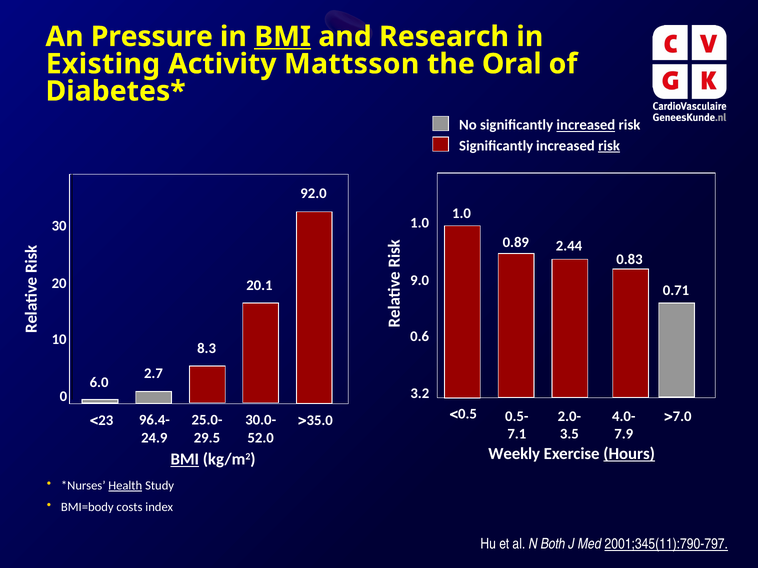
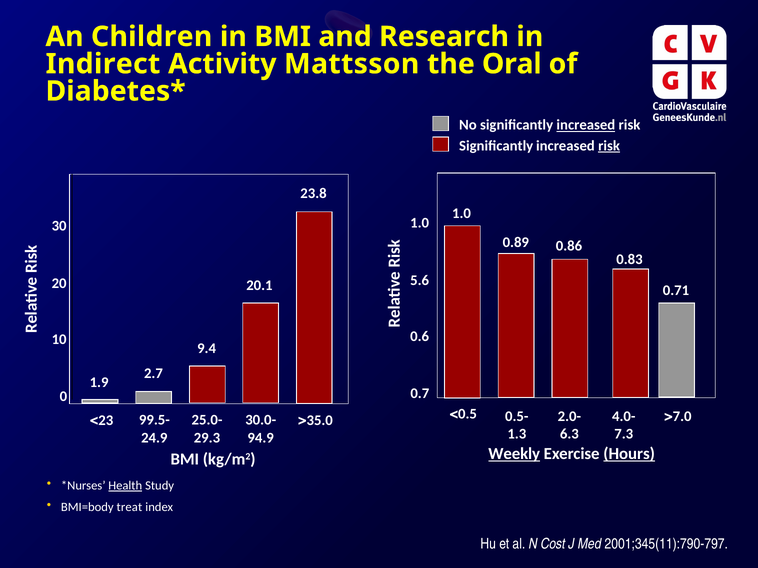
Pressure: Pressure -> Children (152, 37)
BMI underline: present -> none (283, 37)
Existing: Existing -> Indirect (103, 64)
92.0: 92.0 -> 23.8 (314, 193)
2.44: 2.44 -> 0.86 (569, 246)
9.0: 9.0 -> 5.6 (420, 281)
8.3: 8.3 -> 9.4 (207, 348)
6.0: 6.0 -> 1.9 (99, 383)
3.2: 3.2 -> 0.7 (420, 394)
96.4-: 96.4- -> 99.5- (154, 420)
7.1: 7.1 -> 1.3 (517, 434)
3.5: 3.5 -> 6.3 (569, 434)
7.9: 7.9 -> 7.3 (624, 434)
29.5: 29.5 -> 29.3 (207, 438)
52.0: 52.0 -> 94.9 (261, 438)
Weekly underline: none -> present (514, 454)
BMI underline: present -> none (185, 460)
costs: costs -> treat (129, 507)
Both: Both -> Cost (553, 544)
2001;345(11):790-797 underline: present -> none (666, 544)
